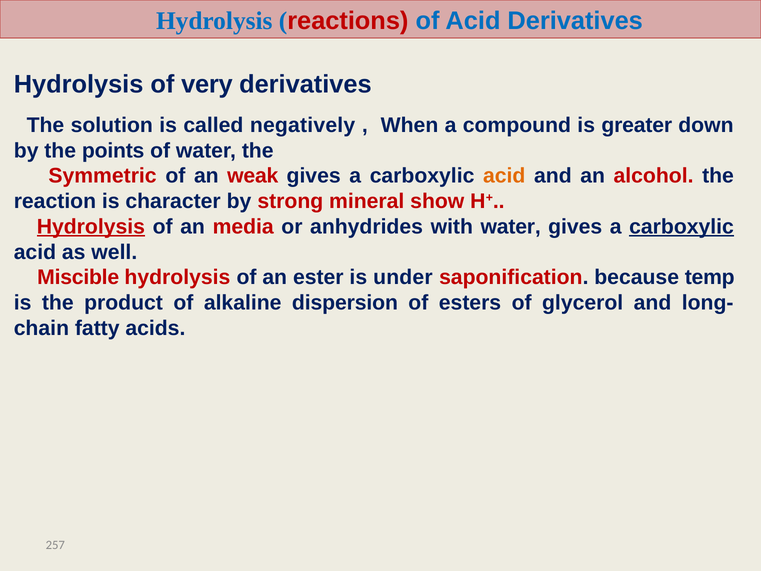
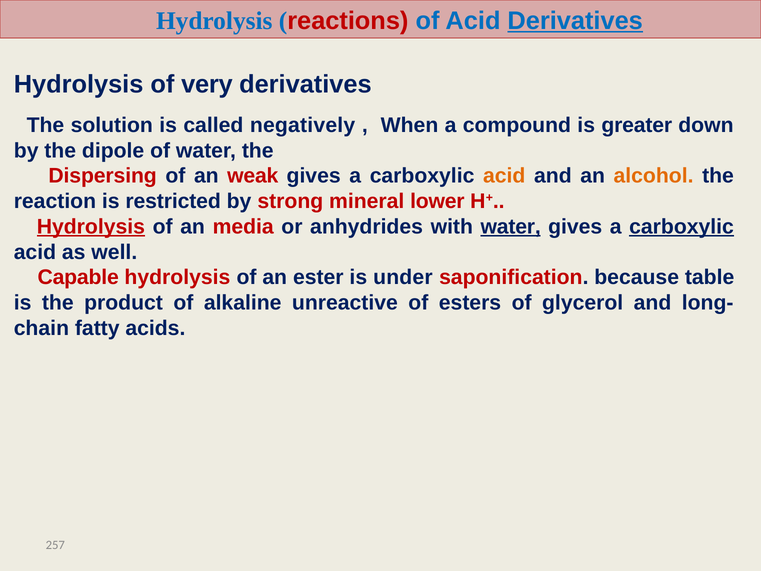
Derivatives underline: none -> present (575, 21)
points: points -> dipole (113, 150)
Symmetric: Symmetric -> Dispersing (103, 176)
alcohol colour: red -> orange (654, 176)
character: character -> restricted (173, 201)
show: show -> lower (437, 201)
water underline: none -> present (511, 227)
Miscible: Miscible -> Capable (78, 277)
temp: temp -> table (710, 277)
dispersion: dispersion -> unreactive (345, 303)
